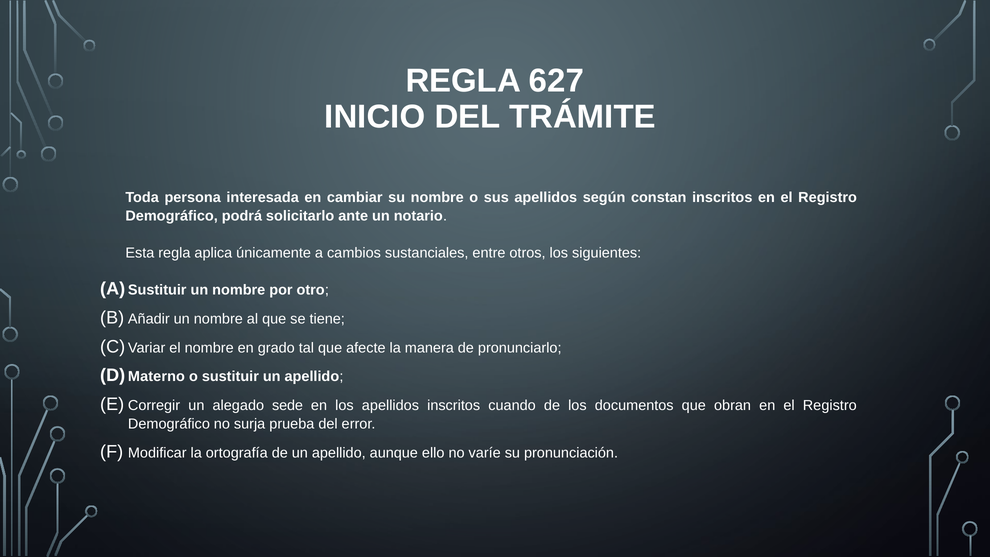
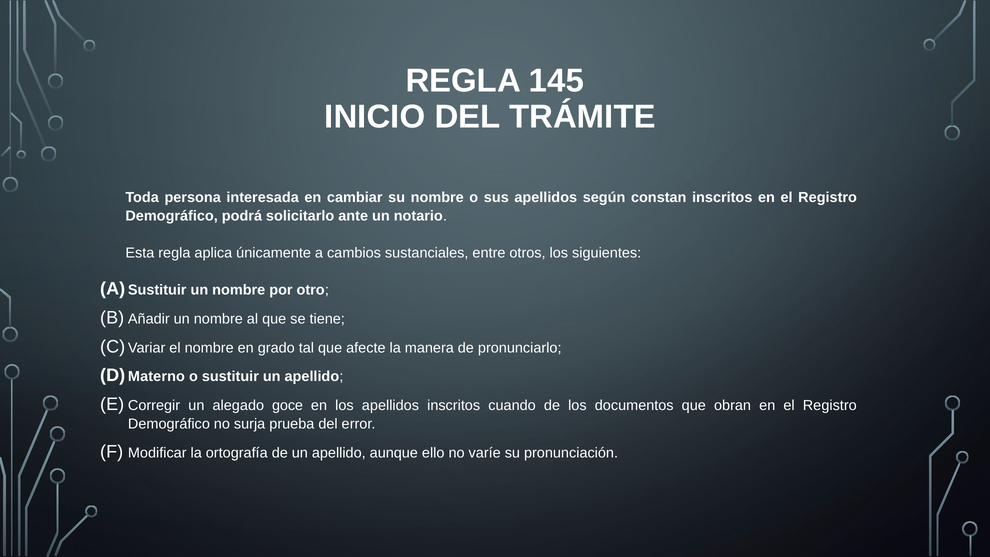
627: 627 -> 145 (556, 81)
sede: sede -> goce (288, 405)
